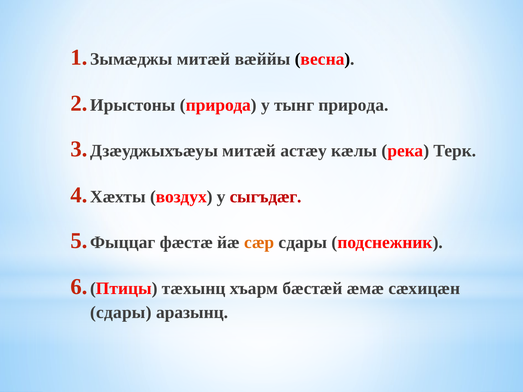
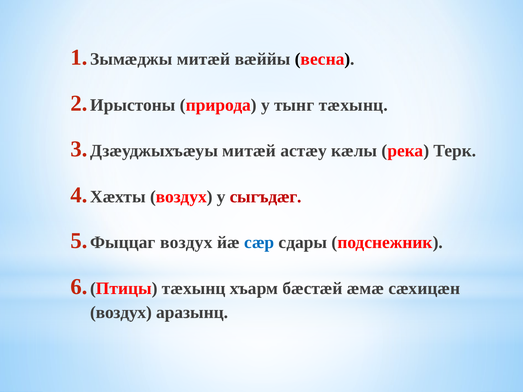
тынг природа: природа -> тæхынц (353, 105)
Фыццаг фæстæ: фæстæ -> воздух (186, 243)
сæр colour: orange -> blue (259, 243)
сдары: сдары -> воздух (121, 313)
